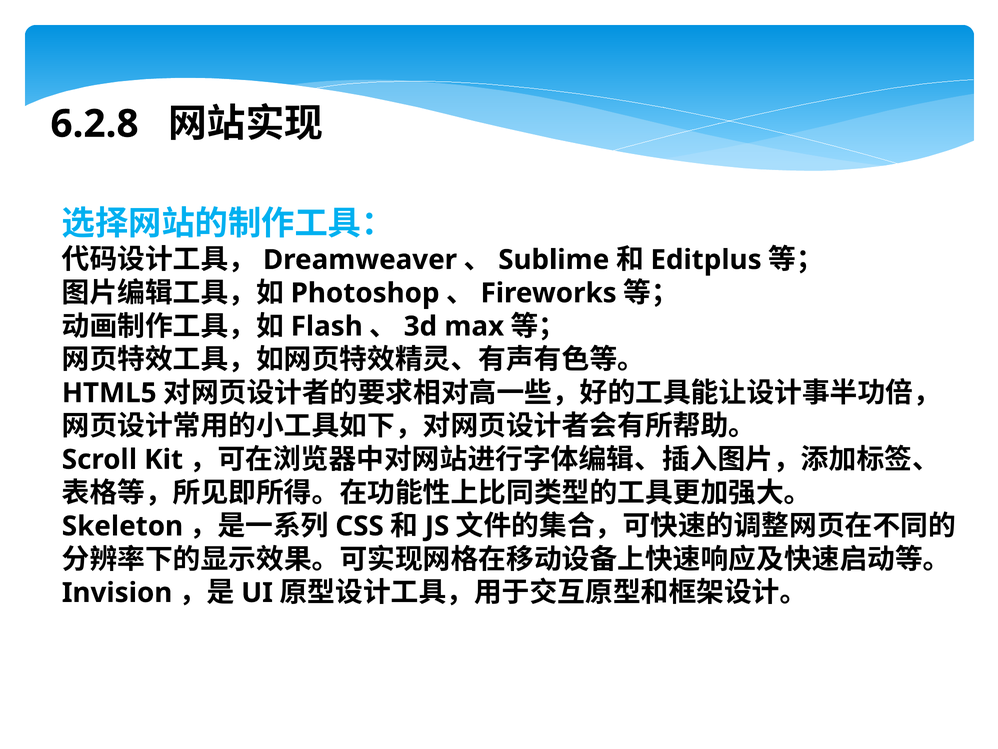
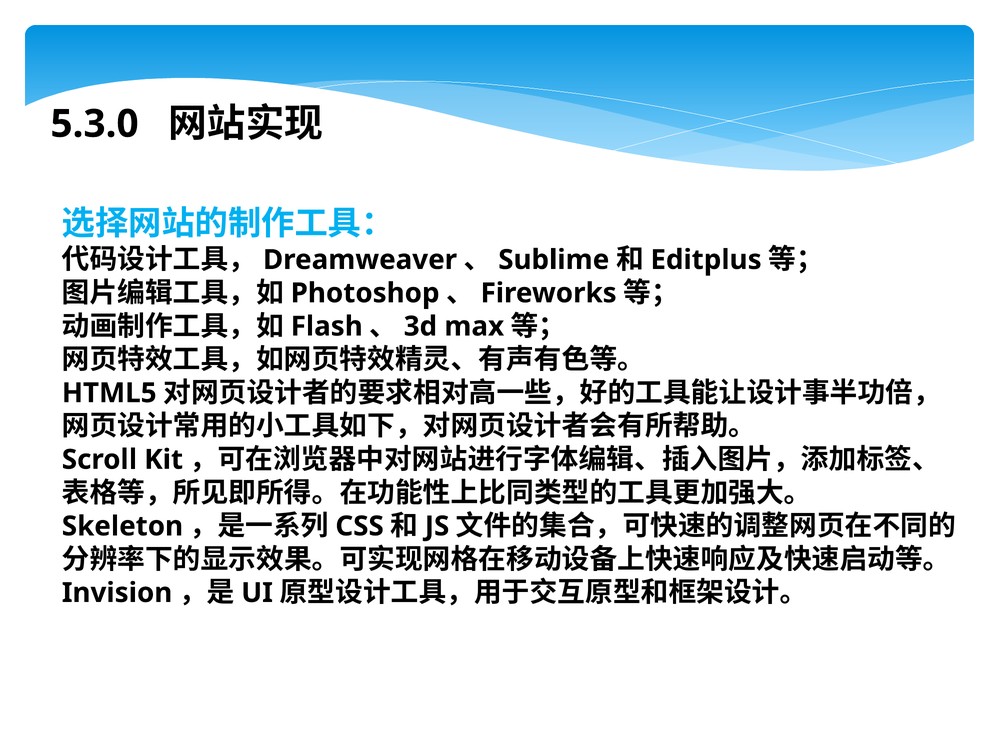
6.2.8: 6.2.8 -> 5.3.0 (95, 124)
